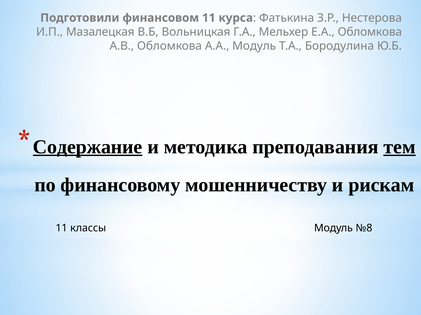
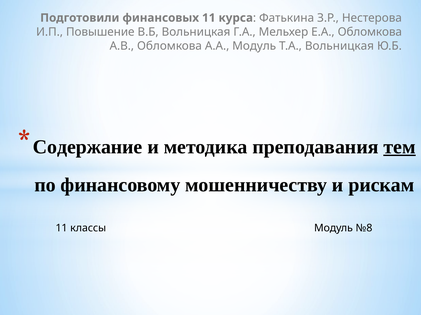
финансовом: финансовом -> финансовых (161, 18)
Мазалецкая: Мазалецкая -> Повышение (100, 32)
Т.А Бородулина: Бородулина -> Вольницкая (339, 46)
Содержание underline: present -> none (88, 147)
